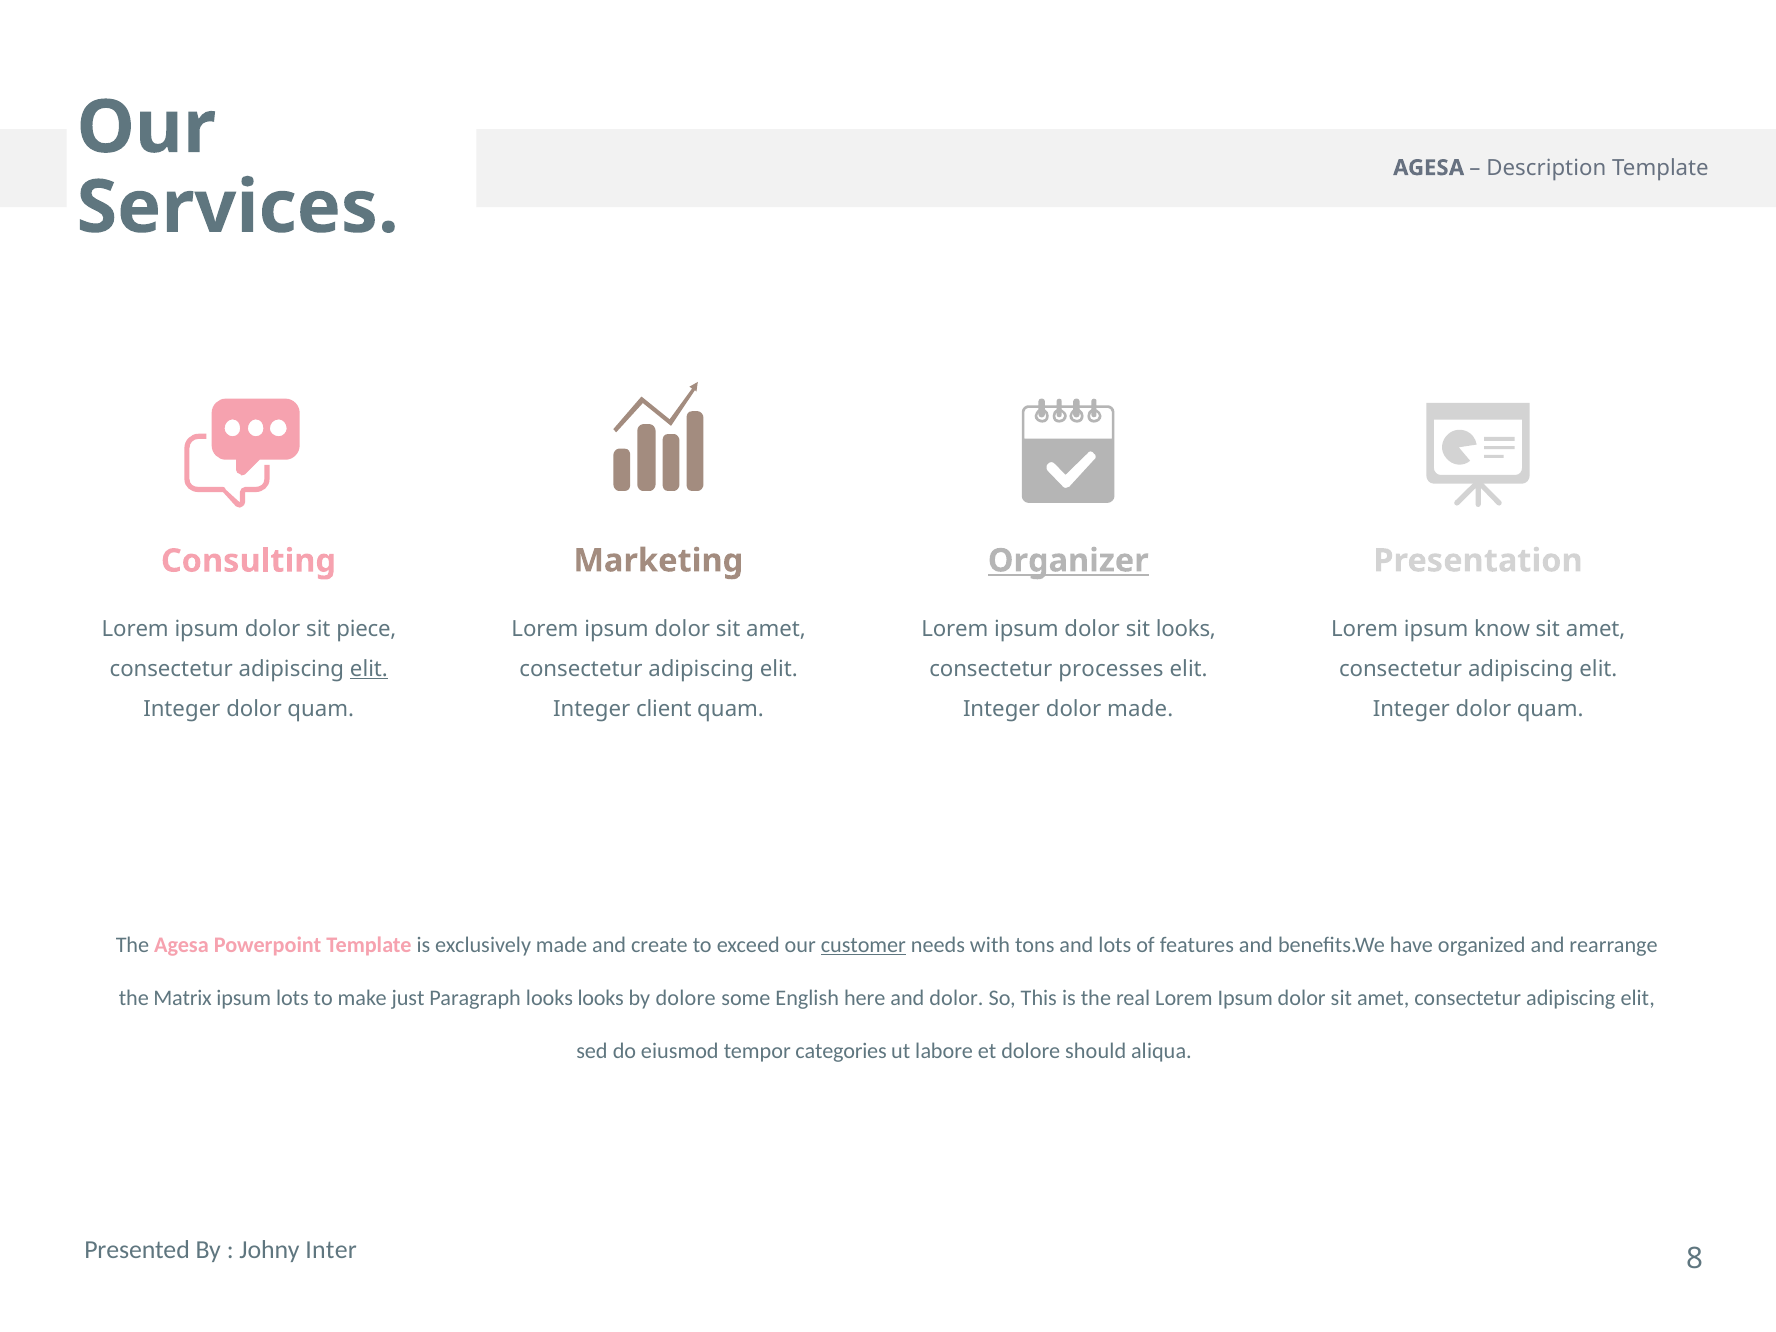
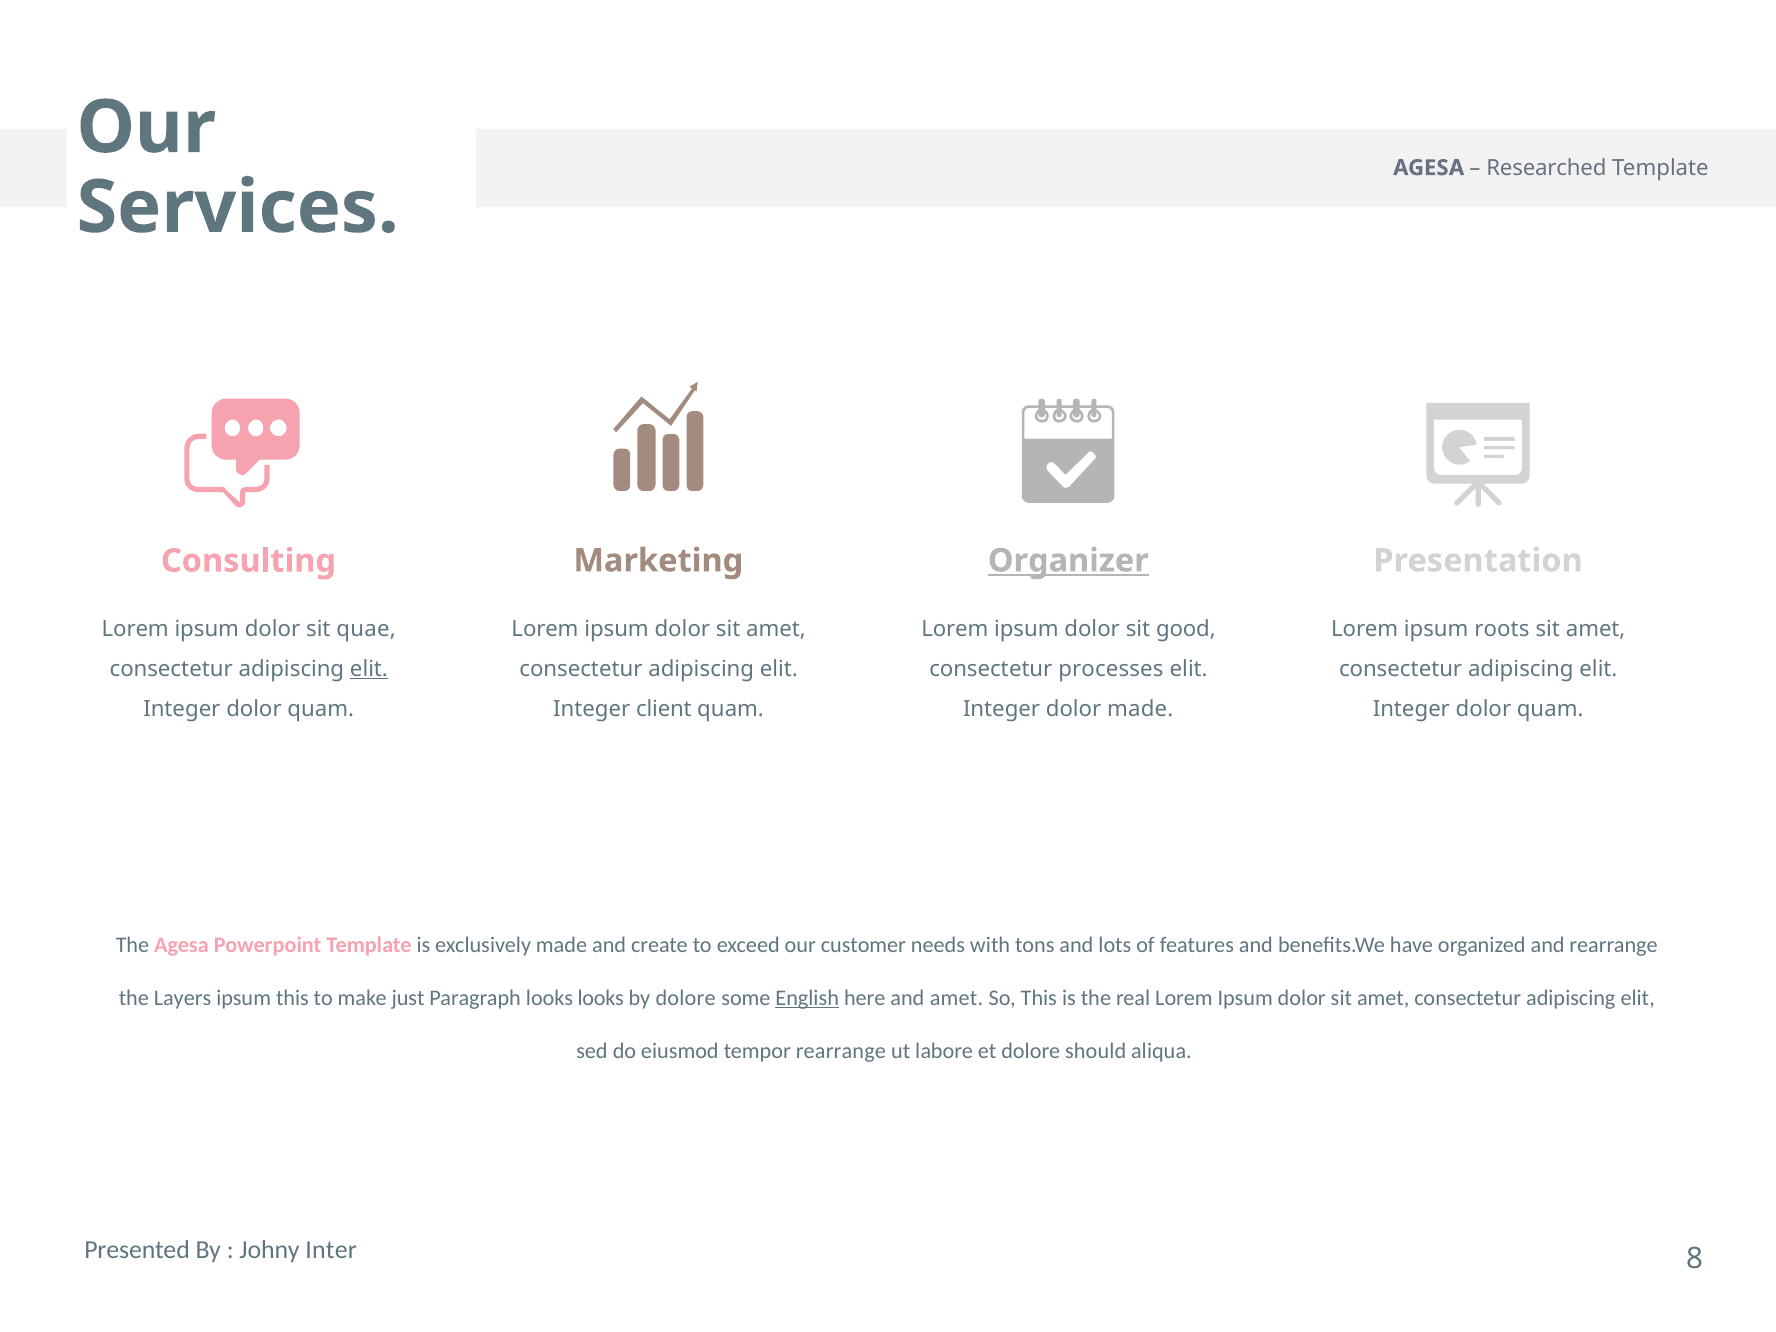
Description: Description -> Researched (1546, 168)
piece: piece -> quae (366, 629)
sit looks: looks -> good (1186, 629)
know: know -> roots (1502, 629)
customer underline: present -> none (863, 945)
Matrix: Matrix -> Layers (183, 998)
ipsum lots: lots -> this (292, 998)
English underline: none -> present (807, 998)
and dolor: dolor -> amet (956, 998)
tempor categories: categories -> rearrange (841, 1052)
